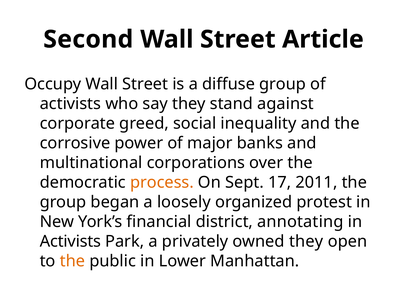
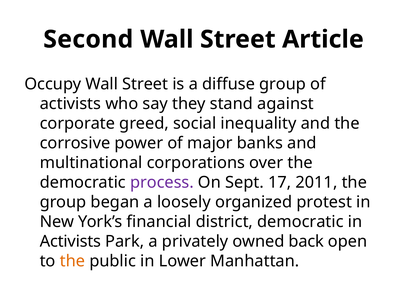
process colour: orange -> purple (162, 183)
district annotating: annotating -> democratic (300, 222)
owned they: they -> back (306, 242)
